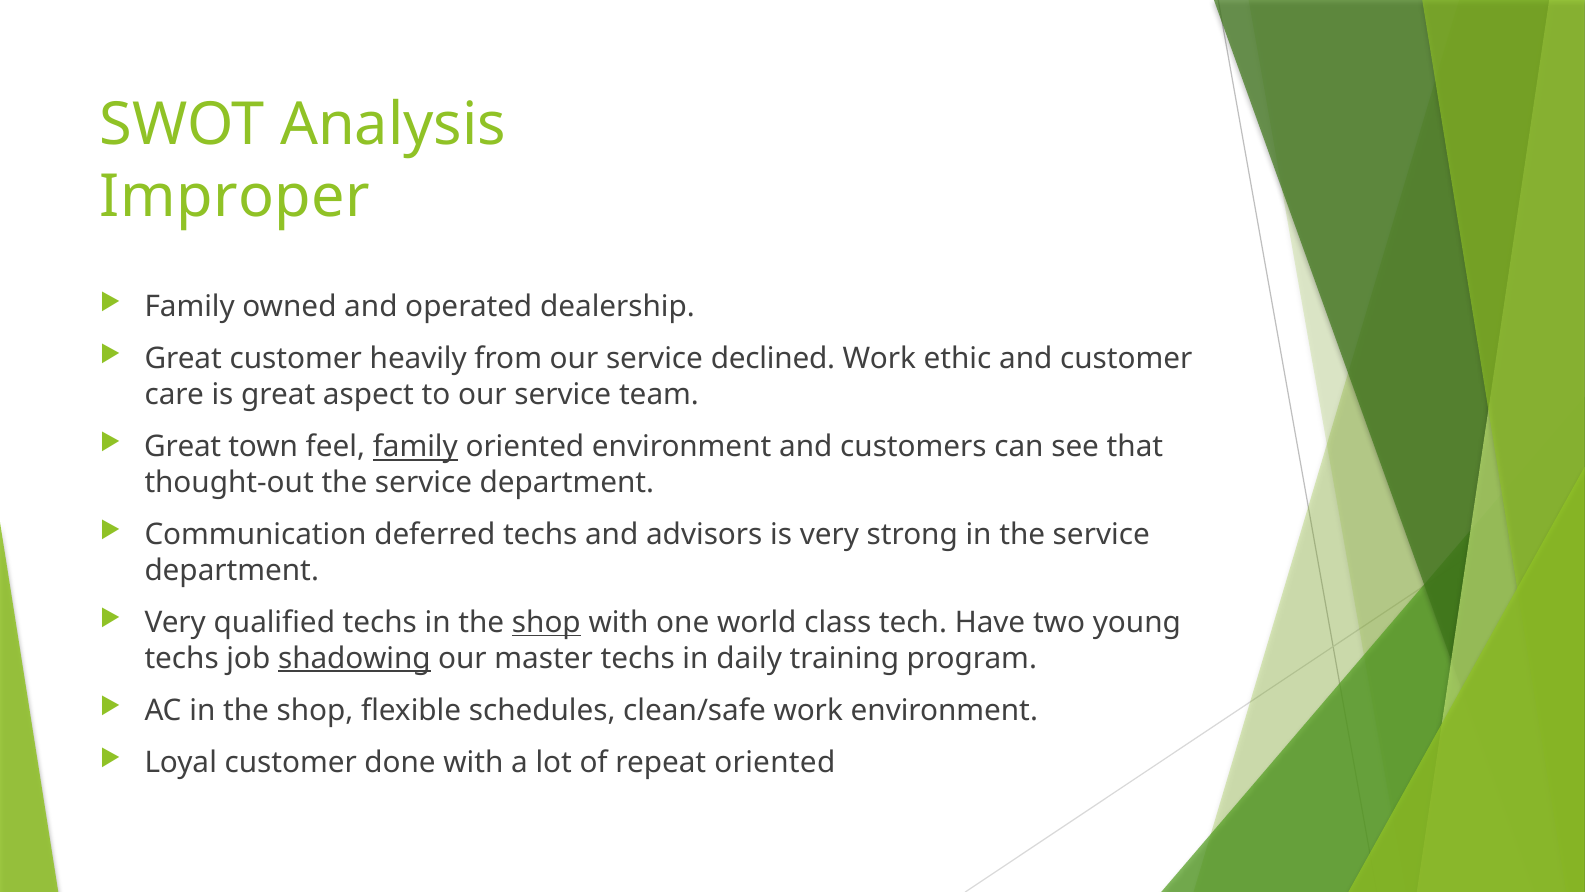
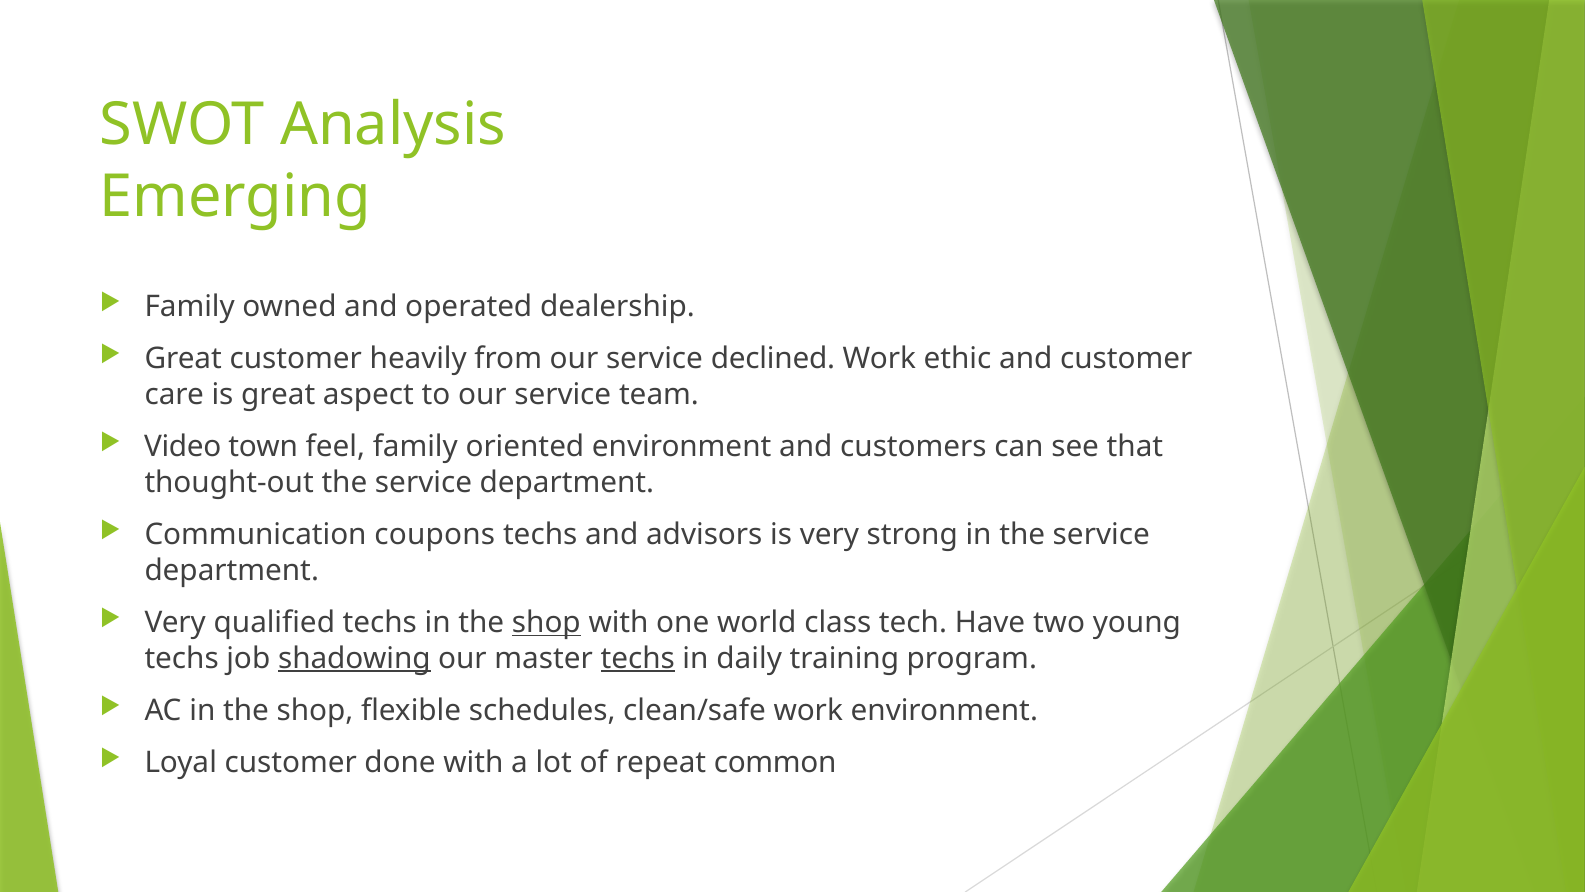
Improper: Improper -> Emerging (235, 196)
Great: Great -> Video (183, 447)
family underline: present -> none (415, 447)
deferred: deferred -> coupons (435, 535)
techs underline: none -> present (638, 658)
repeat oriented: oriented -> common (775, 762)
